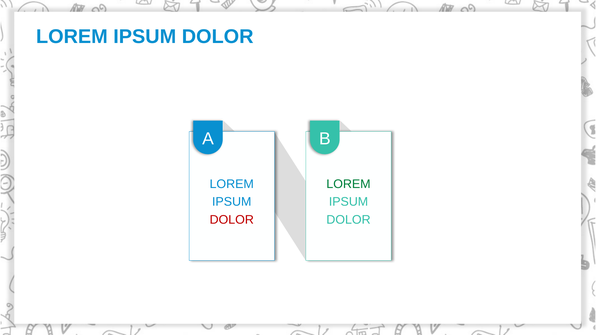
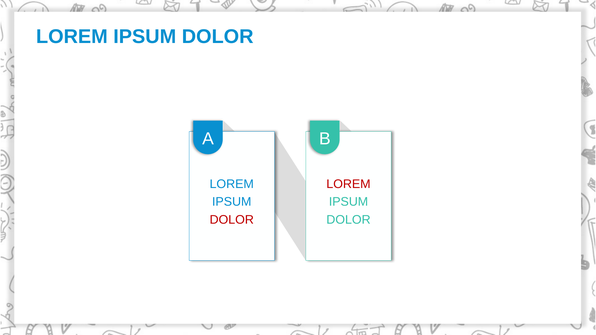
LOREM colour: green -> red (348, 184)
